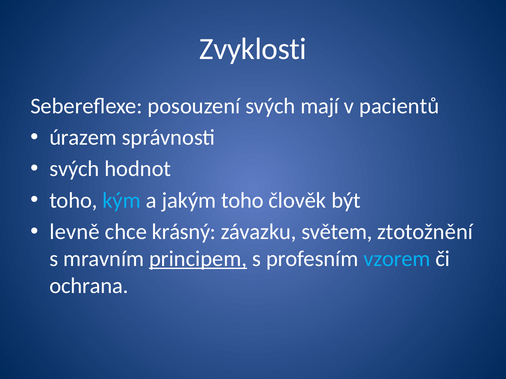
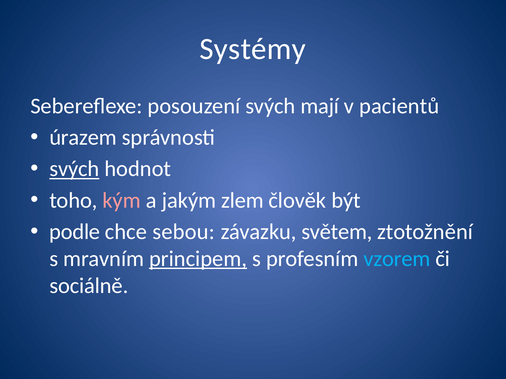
Zvyklosti: Zvyklosti -> Systémy (253, 49)
svých underline: none -> present (74, 169)
kým colour: light blue -> pink (122, 201)
jakým toho: toho -> zlem (242, 201)
levně: levně -> podle (75, 232)
krásný: krásný -> sebou (184, 232)
ochrana: ochrana -> sociálně (89, 286)
